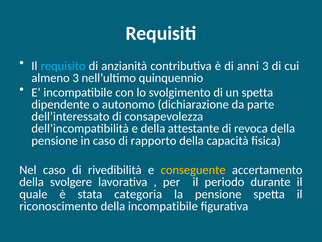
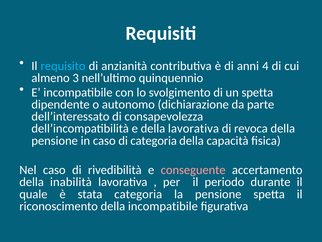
anni 3: 3 -> 4 (265, 66)
della attestante: attestante -> lavorativa (193, 128)
di rapporto: rapporto -> categoria (154, 140)
conseguente colour: yellow -> pink (193, 170)
svolgere: svolgere -> inabilità (71, 182)
